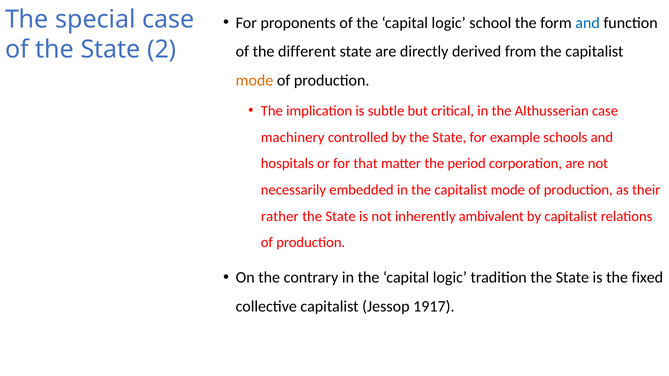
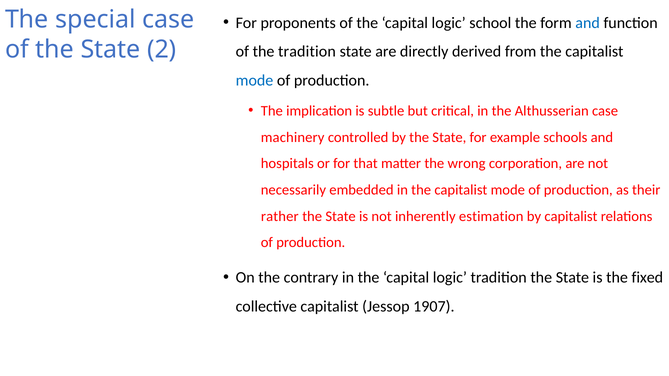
the different: different -> tradition (307, 52)
mode colour: orange -> blue (255, 80)
period: period -> wrong (467, 164)
ambivalent: ambivalent -> estimation (491, 216)
1917: 1917 -> 1907 (434, 307)
